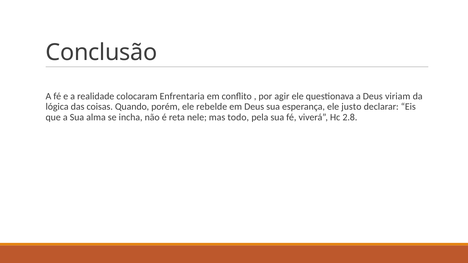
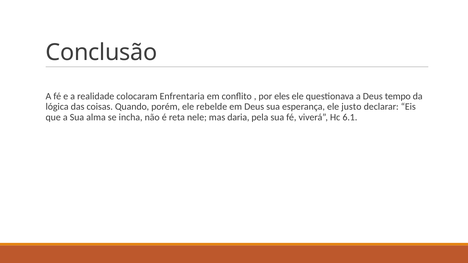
agir: agir -> eles (282, 96)
viriam: viriam -> tempo (398, 96)
todo: todo -> daria (238, 117)
2.8: 2.8 -> 6.1 (350, 117)
